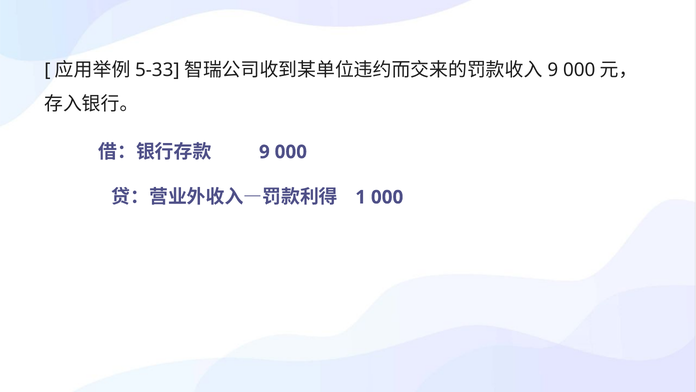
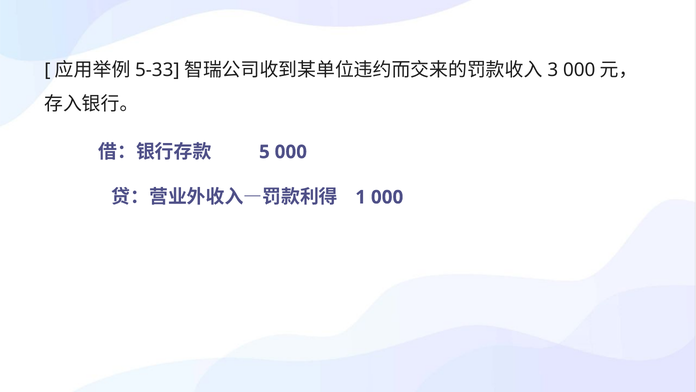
9: 9 -> 3 (553, 70)
9: 9 -> 5 (264, 152)
